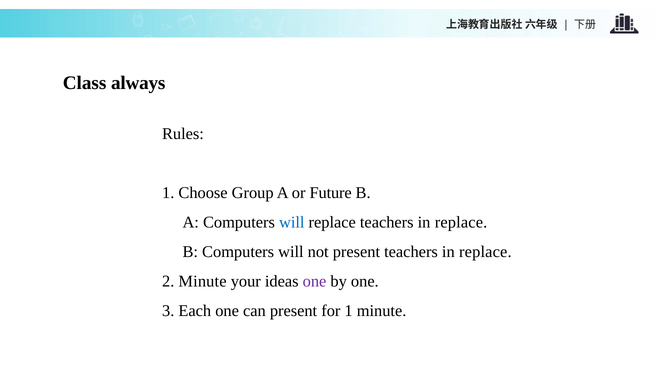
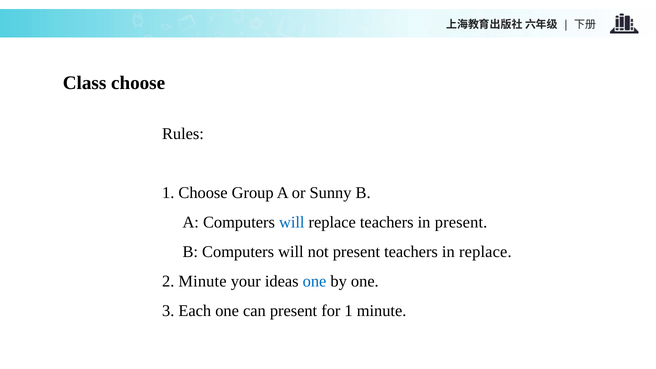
Class always: always -> choose (138, 83)
Future: Future -> Sunny (331, 193)
replace teachers in replace: replace -> present (461, 222)
one colour: purple -> blue (315, 281)
